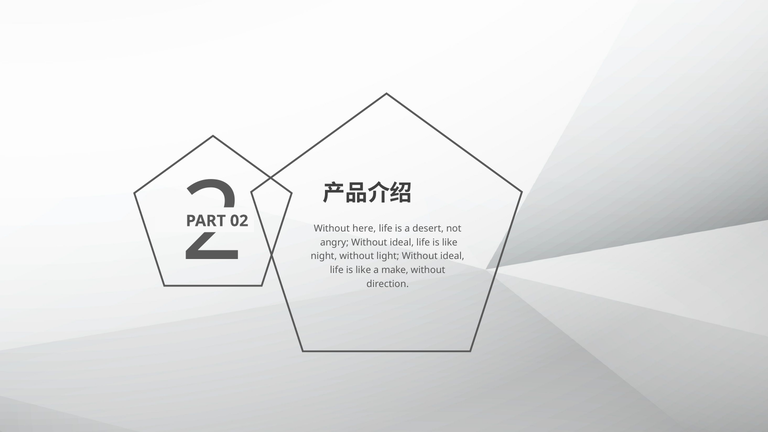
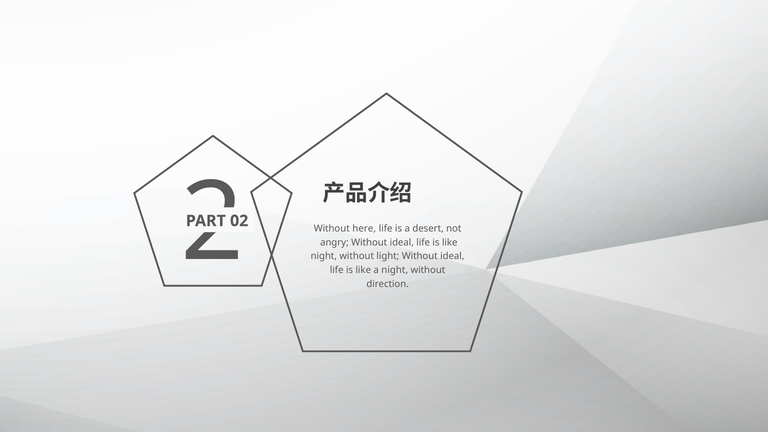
a make: make -> night (395, 270)
